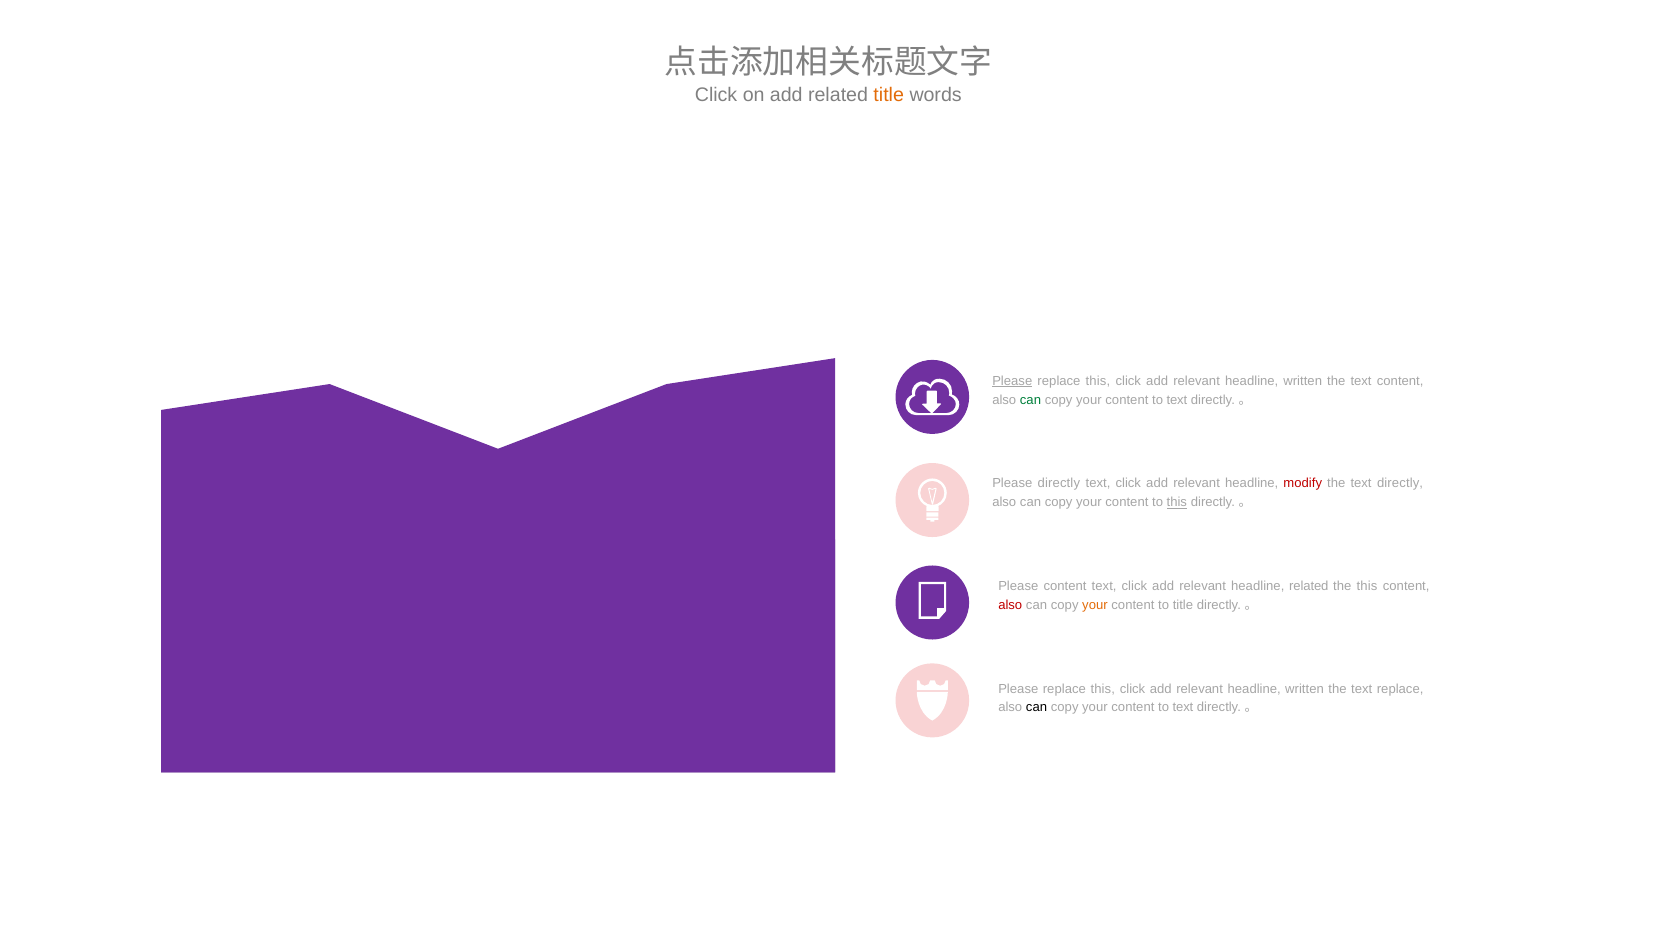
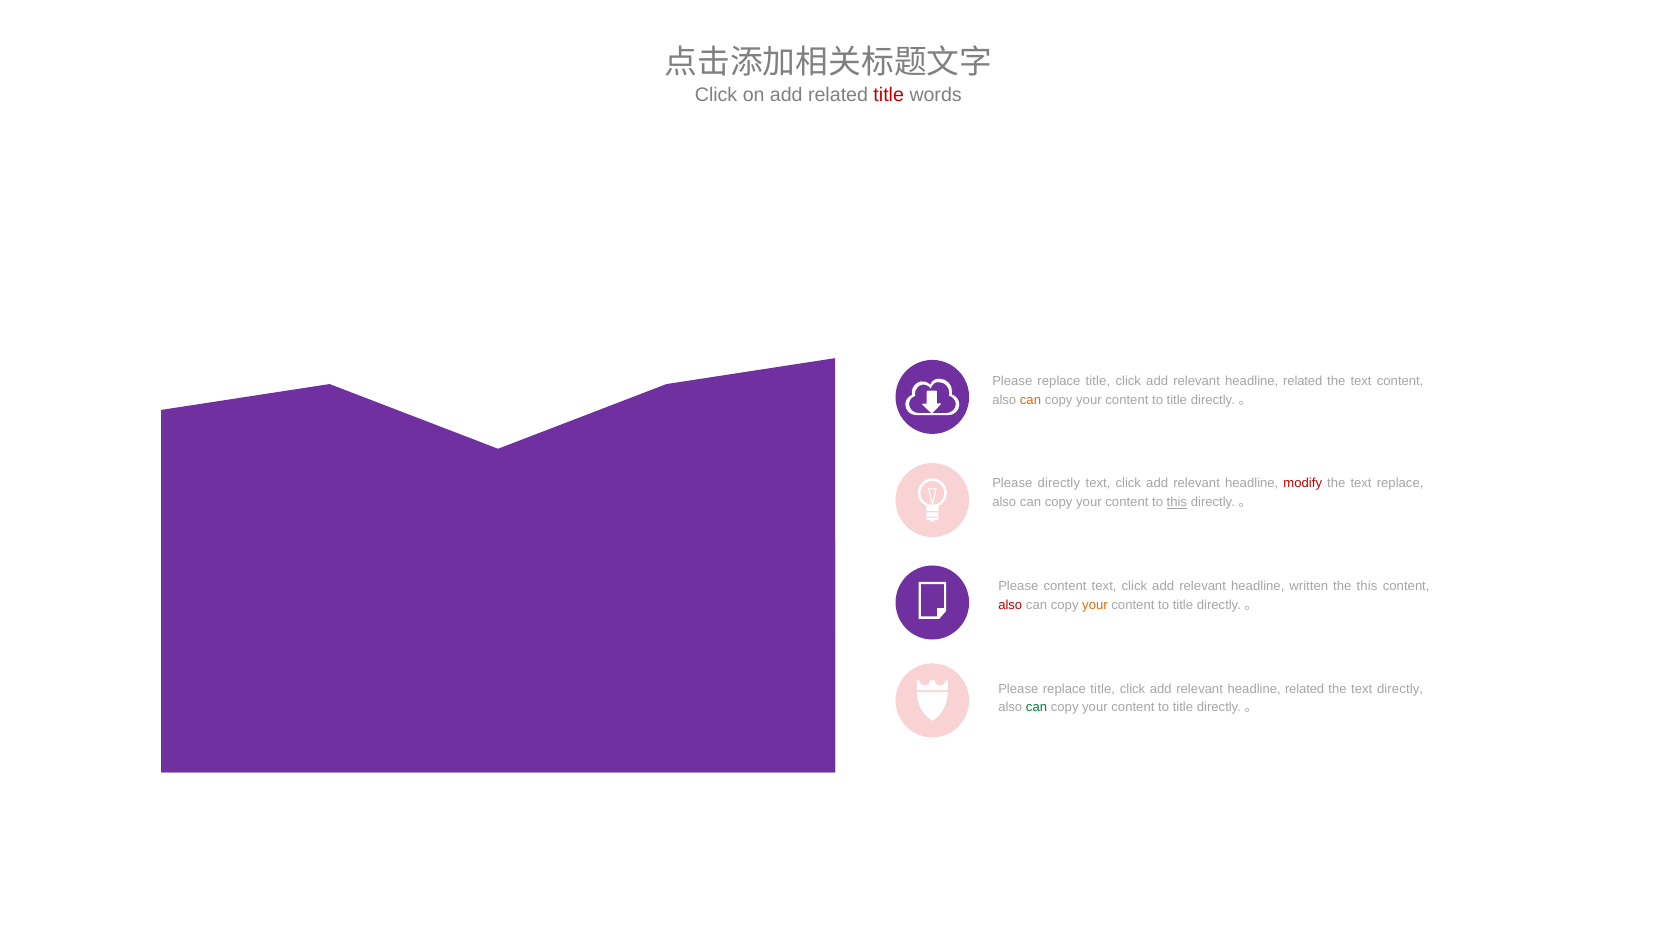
title colour: orange -> red (889, 95)
Please underline: present -> none (1012, 381)
this: this -> title (1098, 381)
written: written -> related (1303, 381)
can colour: green -> orange (1030, 400)
text: text -> title (1177, 400)
the text directly: directly -> replace (1400, 484)
headline related: related -> written (1309, 586)
this: this -> title (1103, 689)
written: written -> related (1305, 689)
text replace: replace -> directly (1400, 689)
can colour: black -> green (1037, 708)
text: text -> title (1183, 708)
